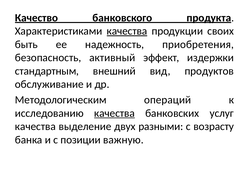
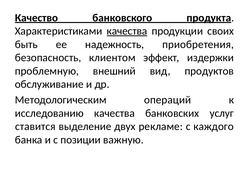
активный: активный -> клиентом (112, 58)
стандартным: стандартным -> проблемную (47, 71)
качества underline: present -> none (114, 113)
качества: качества -> ставится (35, 126)
разными: разными -> рекламе (161, 126)
возрасту: возрасту -> каждого (214, 126)
